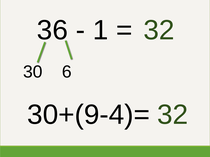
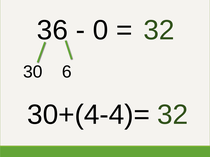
1: 1 -> 0 (101, 30)
30+(9-4)=: 30+(9-4)= -> 30+(4-4)= (89, 115)
